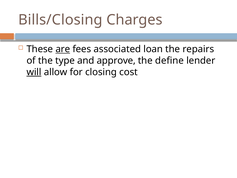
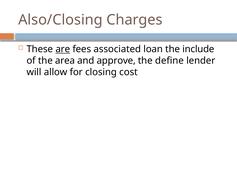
Bills/Closing: Bills/Closing -> Also/Closing (60, 20)
repairs: repairs -> include (198, 49)
type: type -> area (65, 60)
will underline: present -> none (34, 72)
